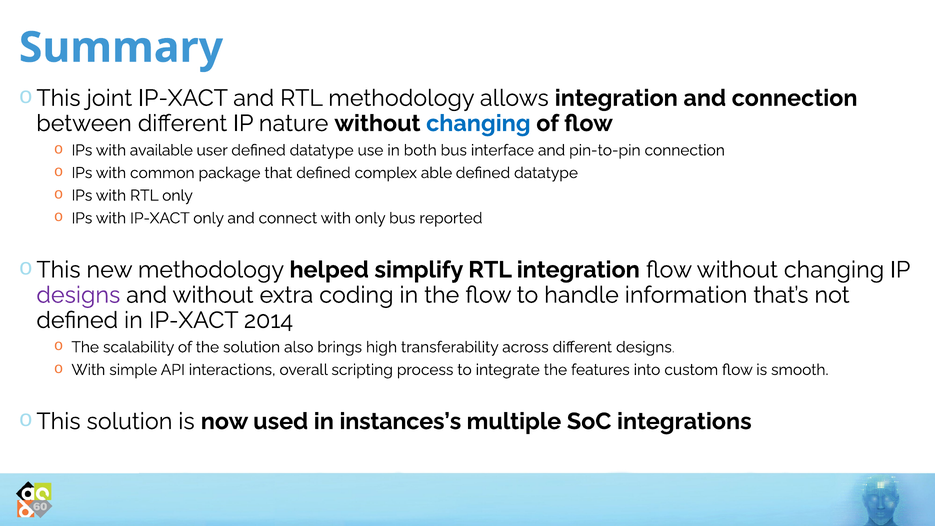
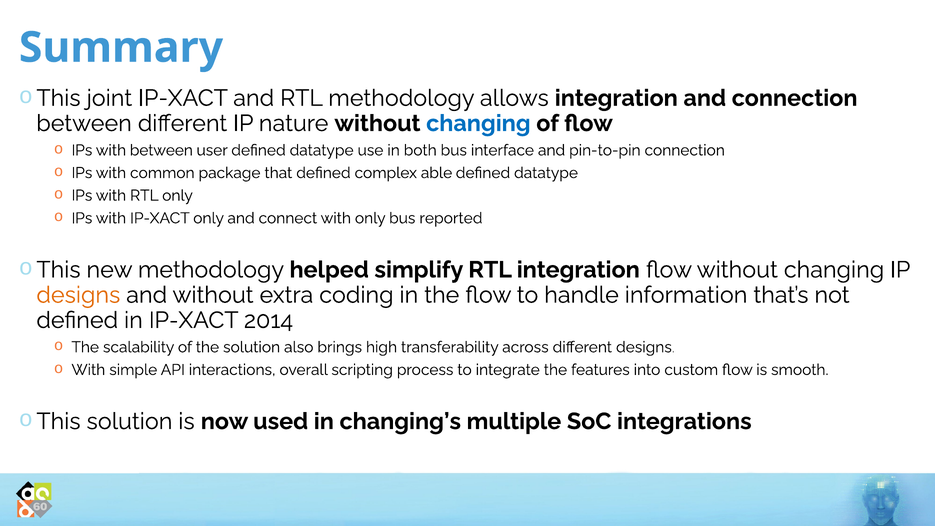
with available: available -> between (161, 150)
designs colour: purple -> orange (78, 295)
instances’s: instances’s -> changing’s (400, 421)
